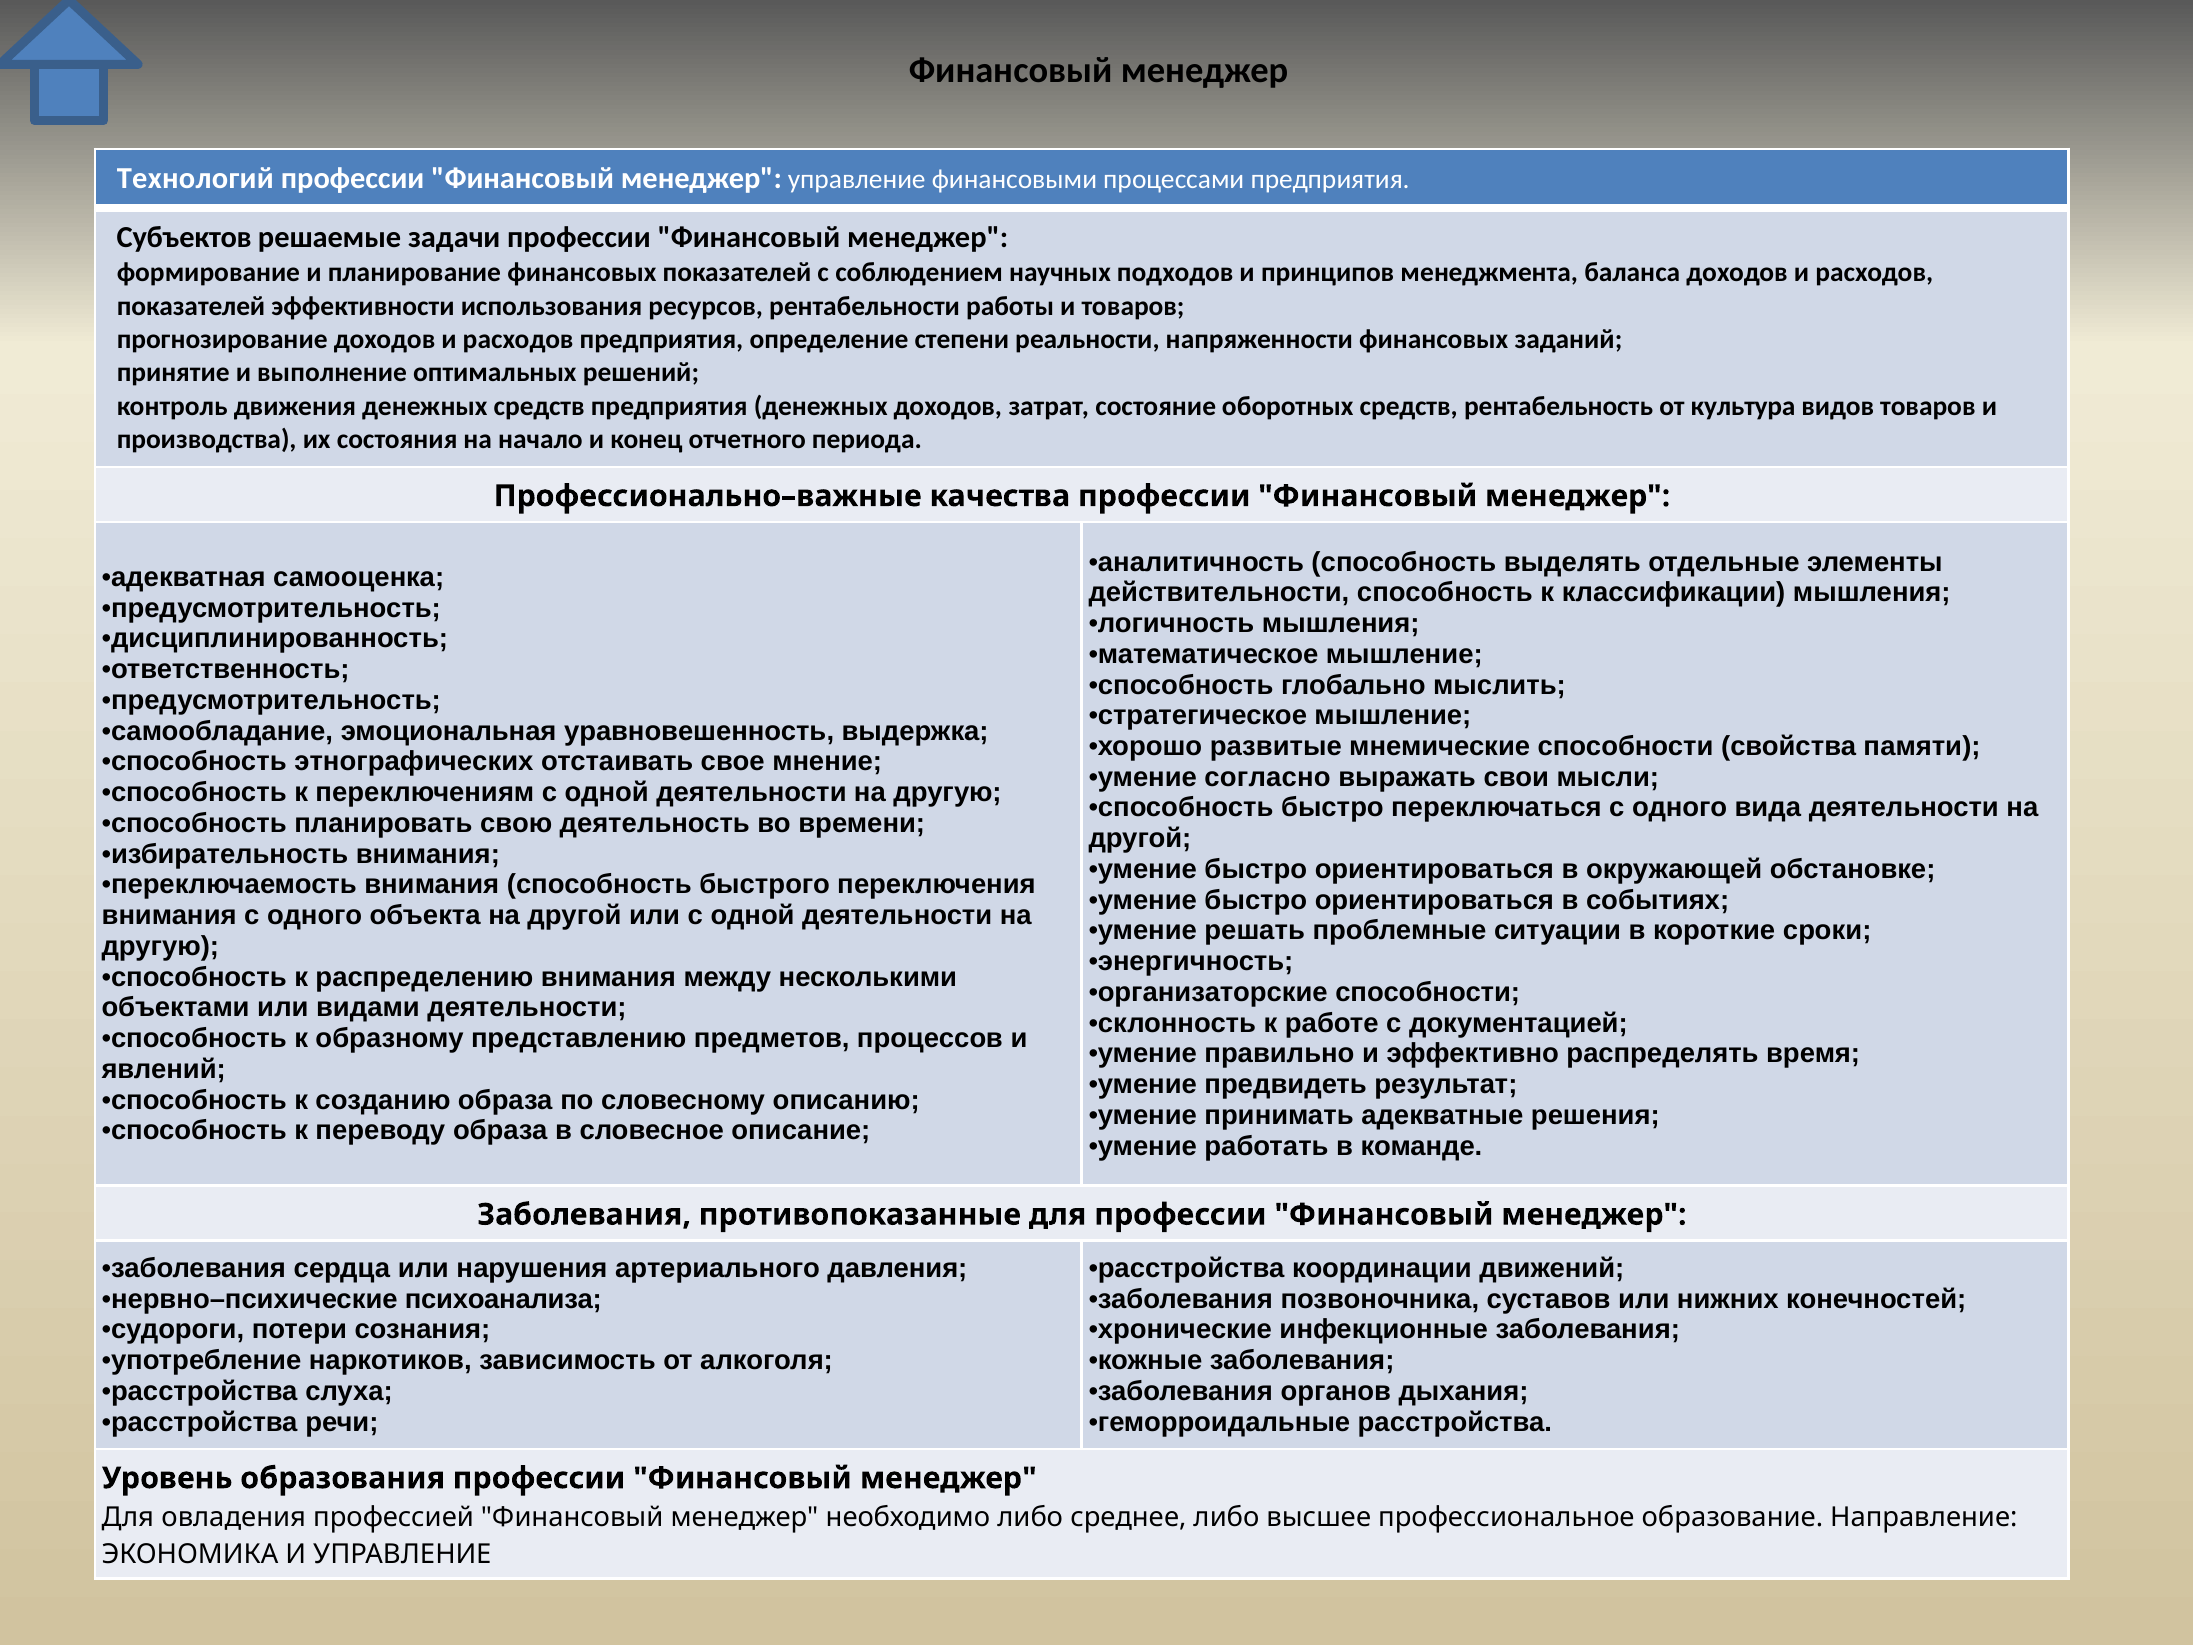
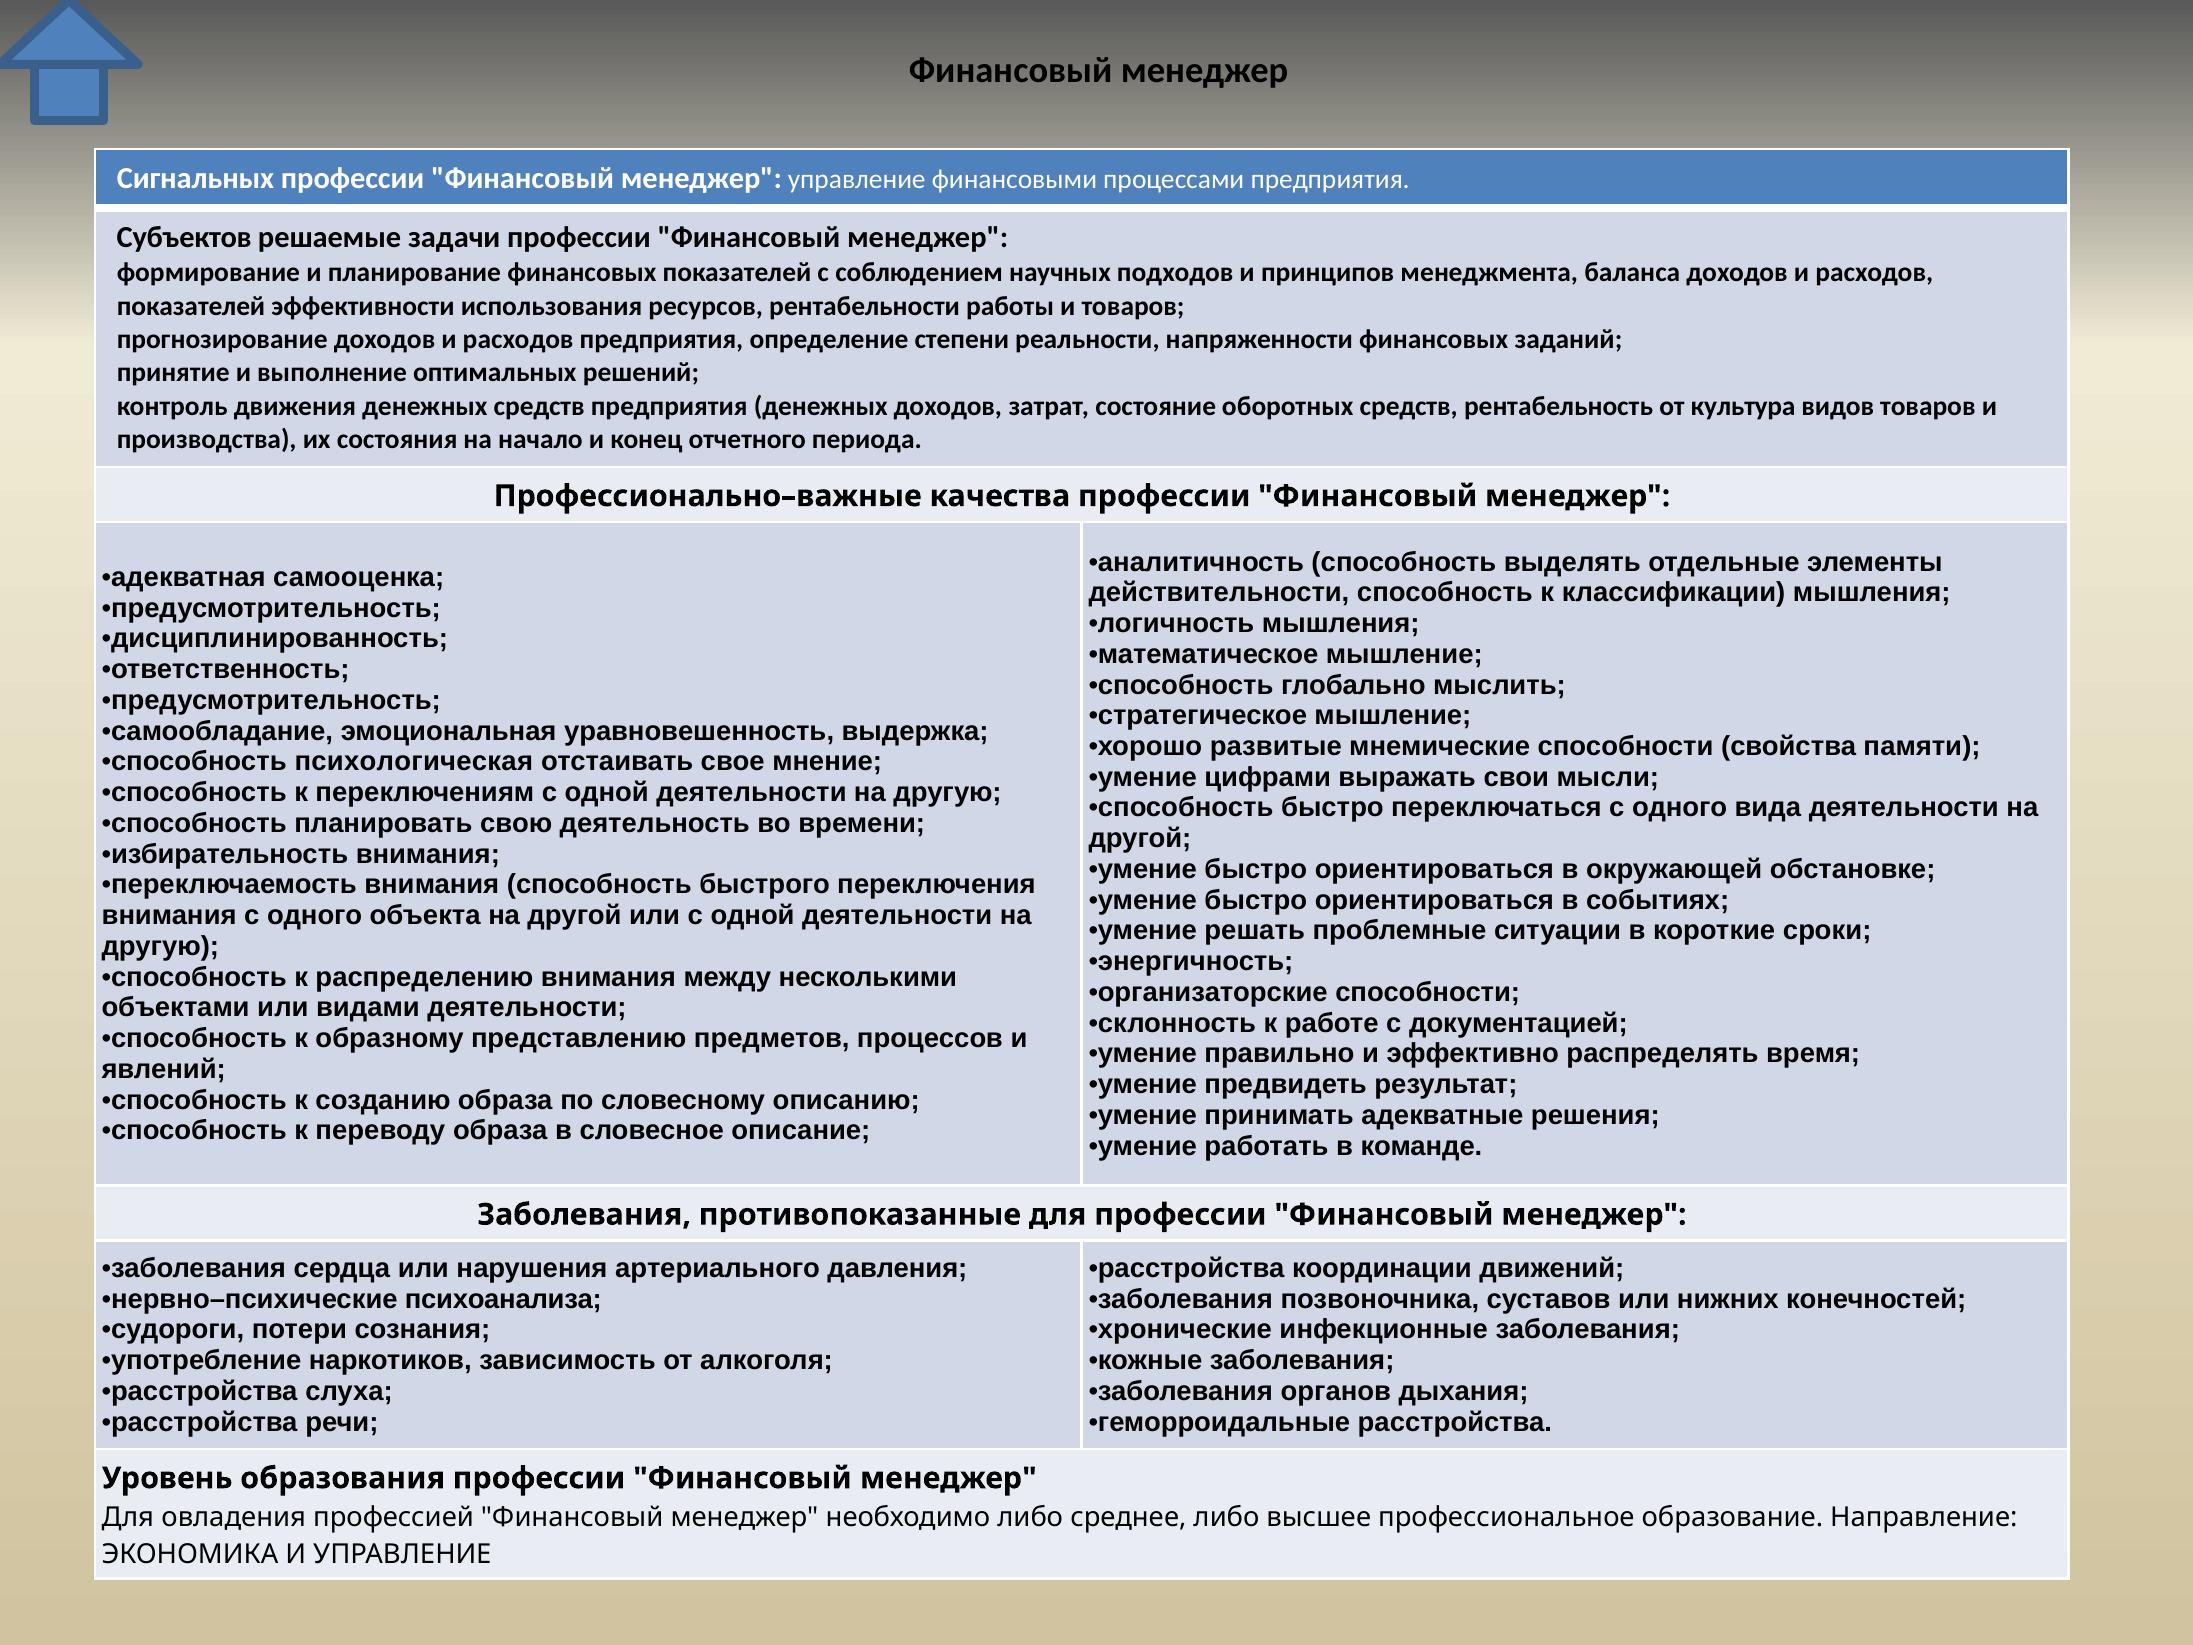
Технологий: Технологий -> Сигнальных (196, 179)
этнографических: этнографических -> психологическая (414, 762)
согласно: согласно -> цифрами (1268, 777)
